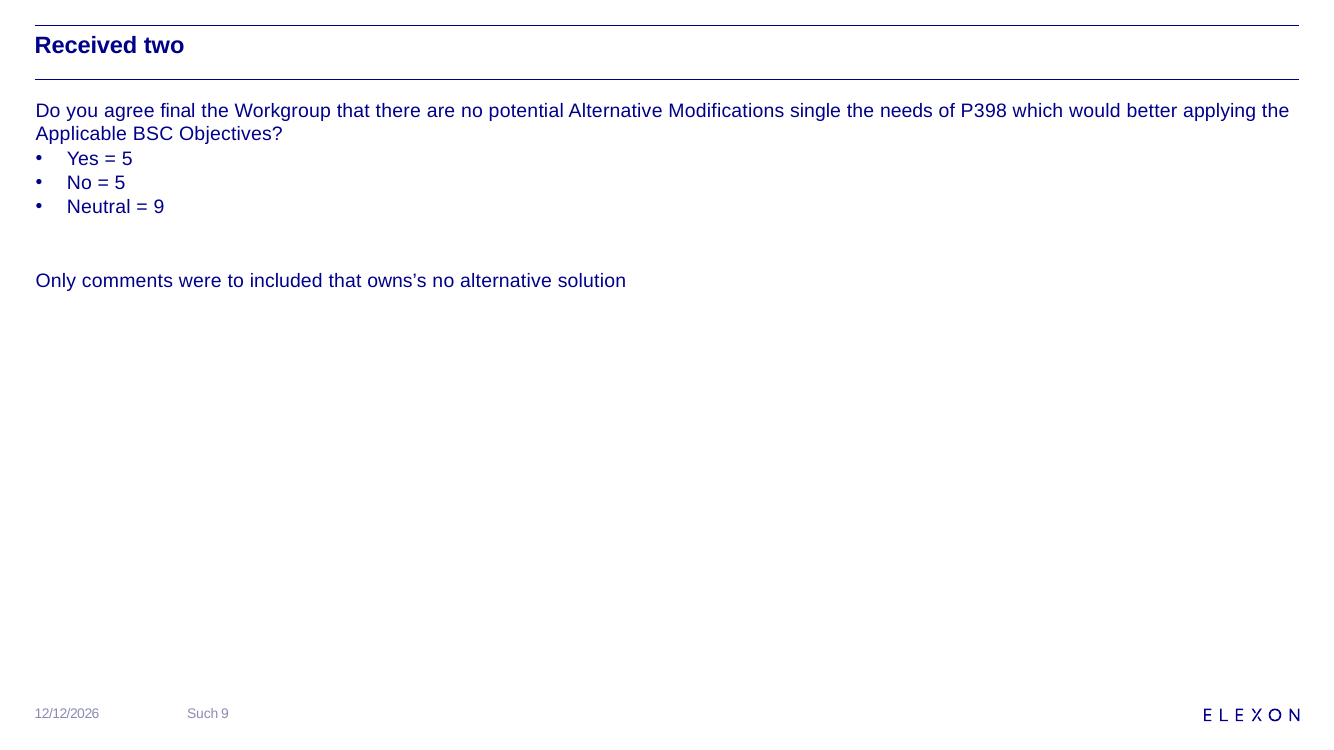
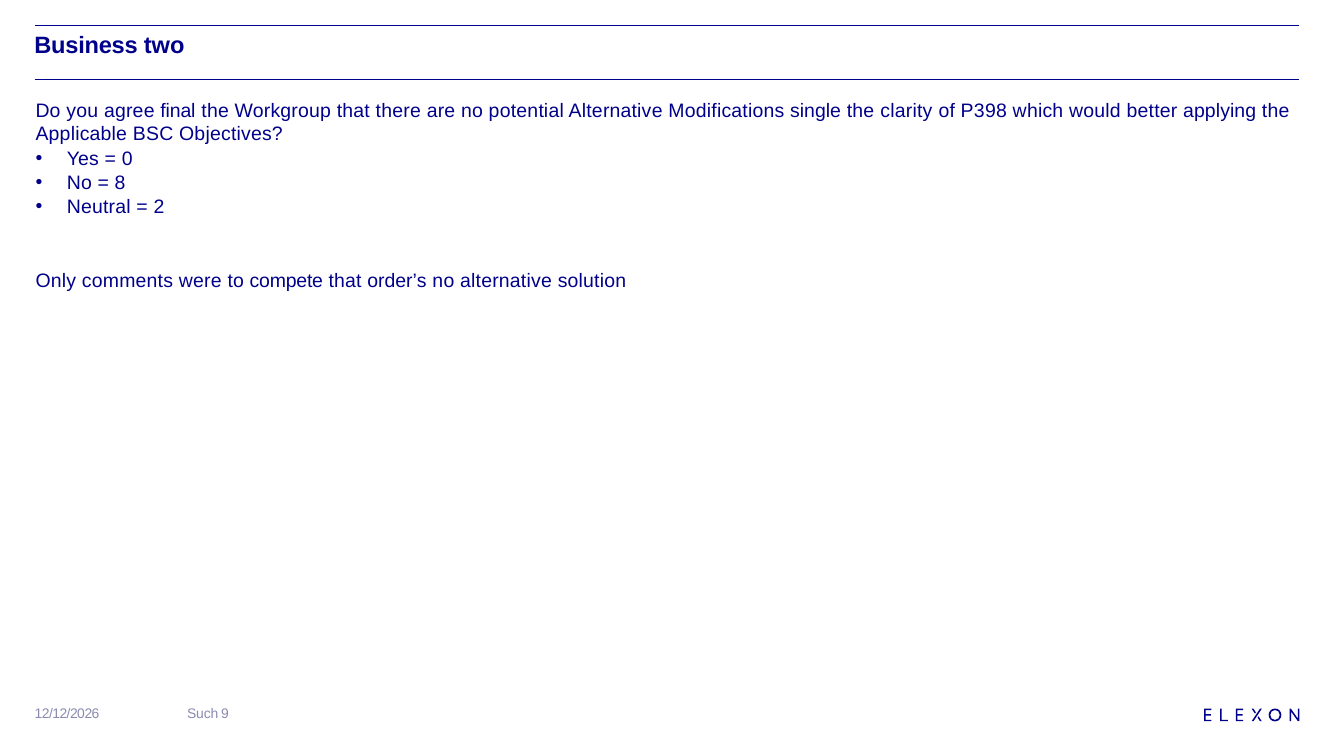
Received: Received -> Business (86, 46)
needs: needs -> clarity (906, 111)
5: 5 -> 0 (127, 159)
5: 5 -> 8 (120, 183)
9: 9 -> 2 (159, 208)
included: included -> compete (286, 281)
owns’s: owns’s -> order’s (397, 281)
